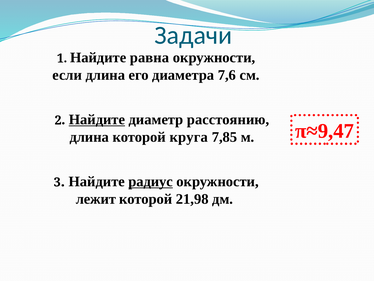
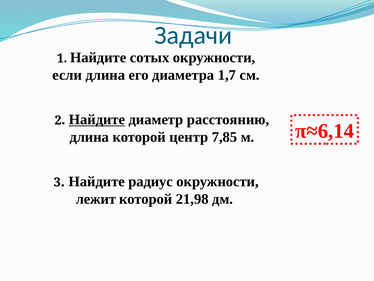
равна: равна -> сотых (150, 58)
7,6: 7,6 -> 1,7 (227, 75)
π≈9,47: π≈9,47 -> π≈6,14 (325, 131)
круга: круга -> центр (189, 137)
радиус underline: present -> none (151, 181)
